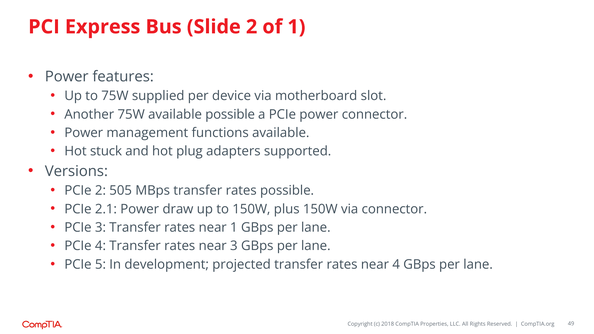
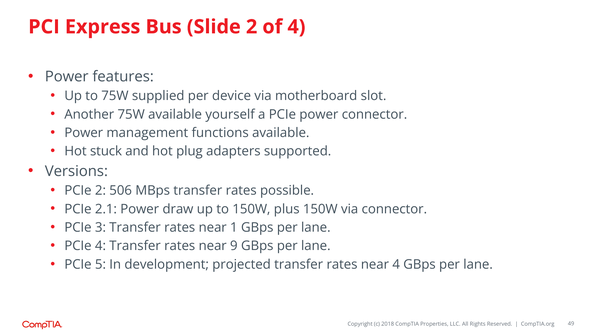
of 1: 1 -> 4 (296, 27)
available possible: possible -> yourself (230, 114)
505: 505 -> 506 (121, 191)
near 3: 3 -> 9 (234, 246)
